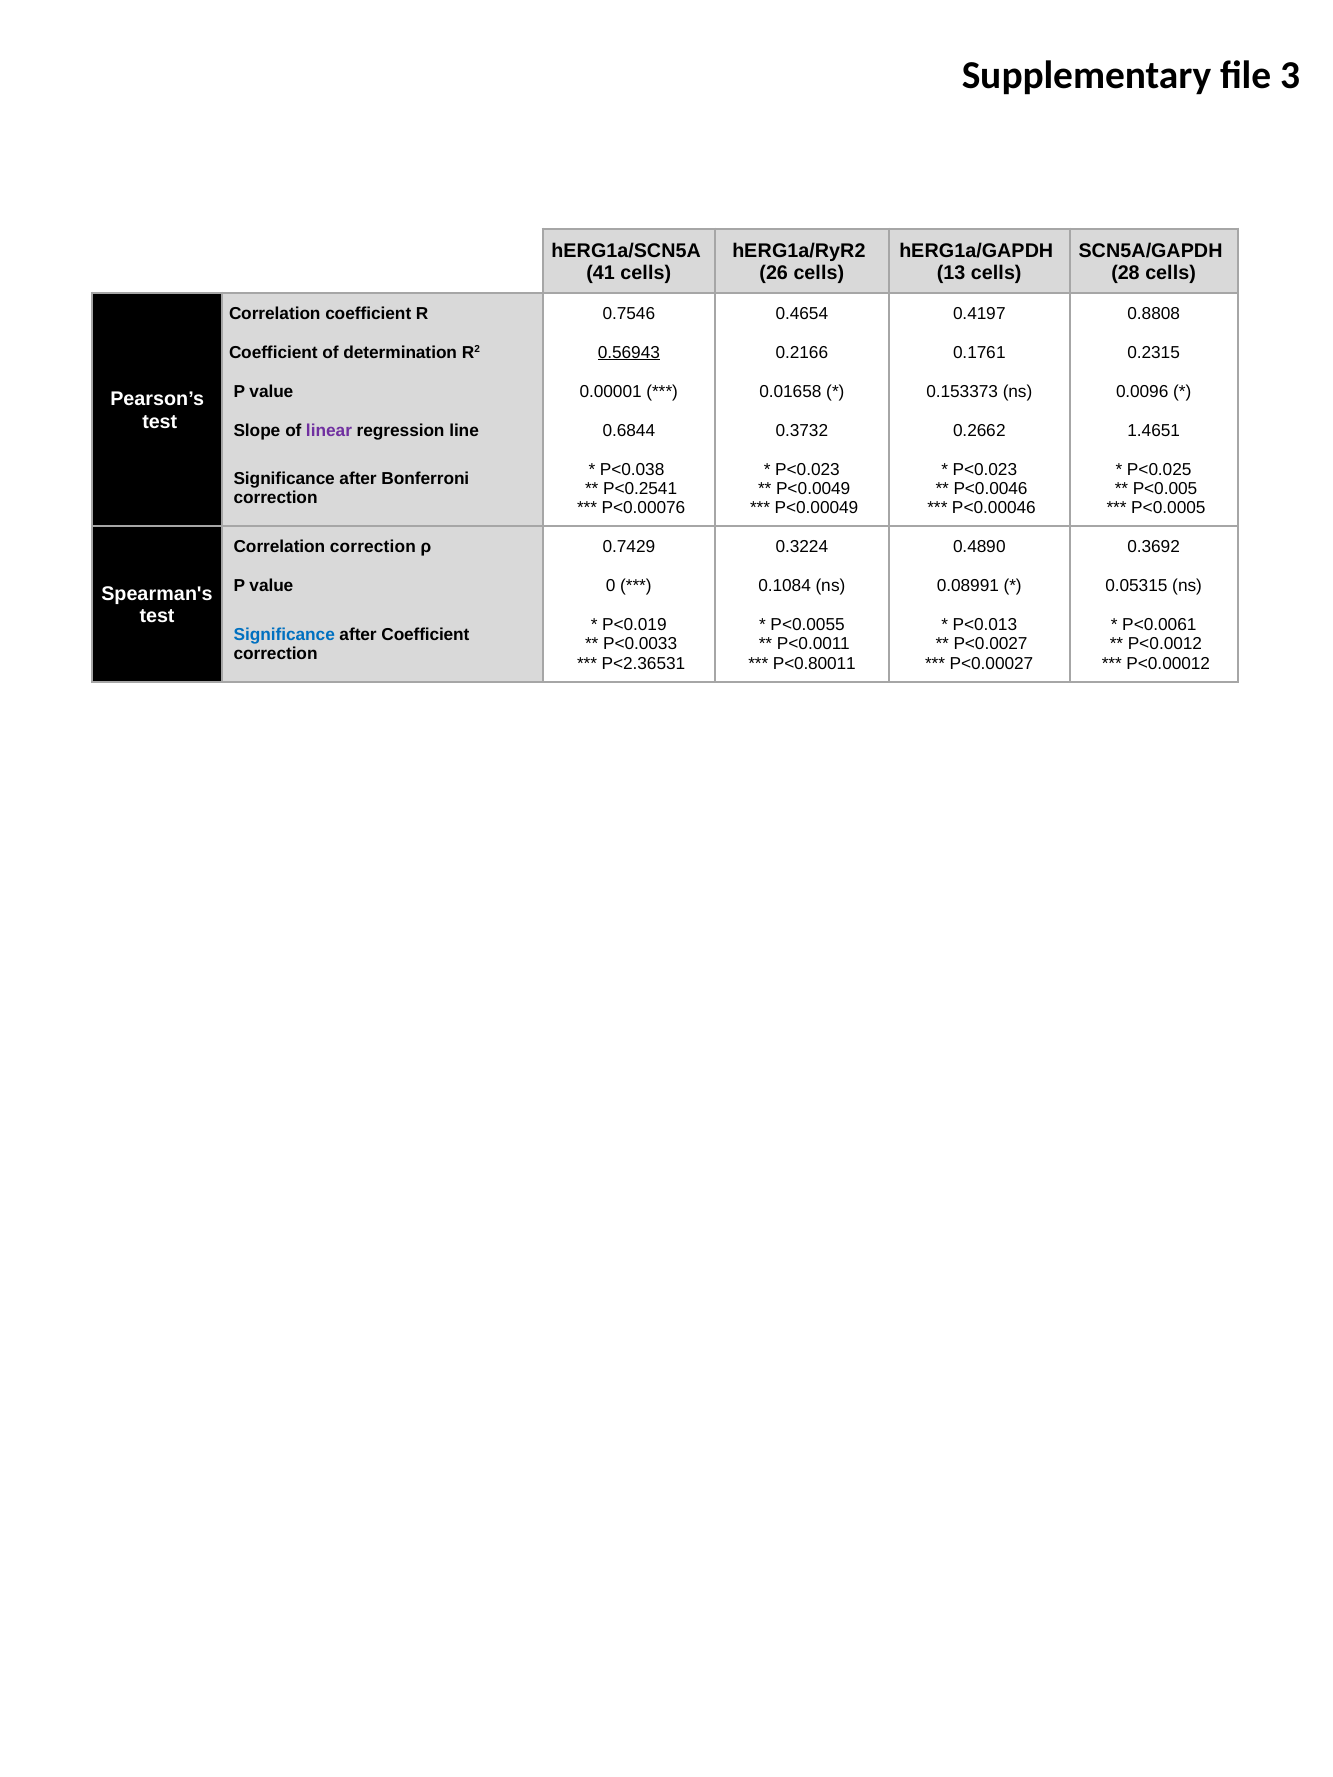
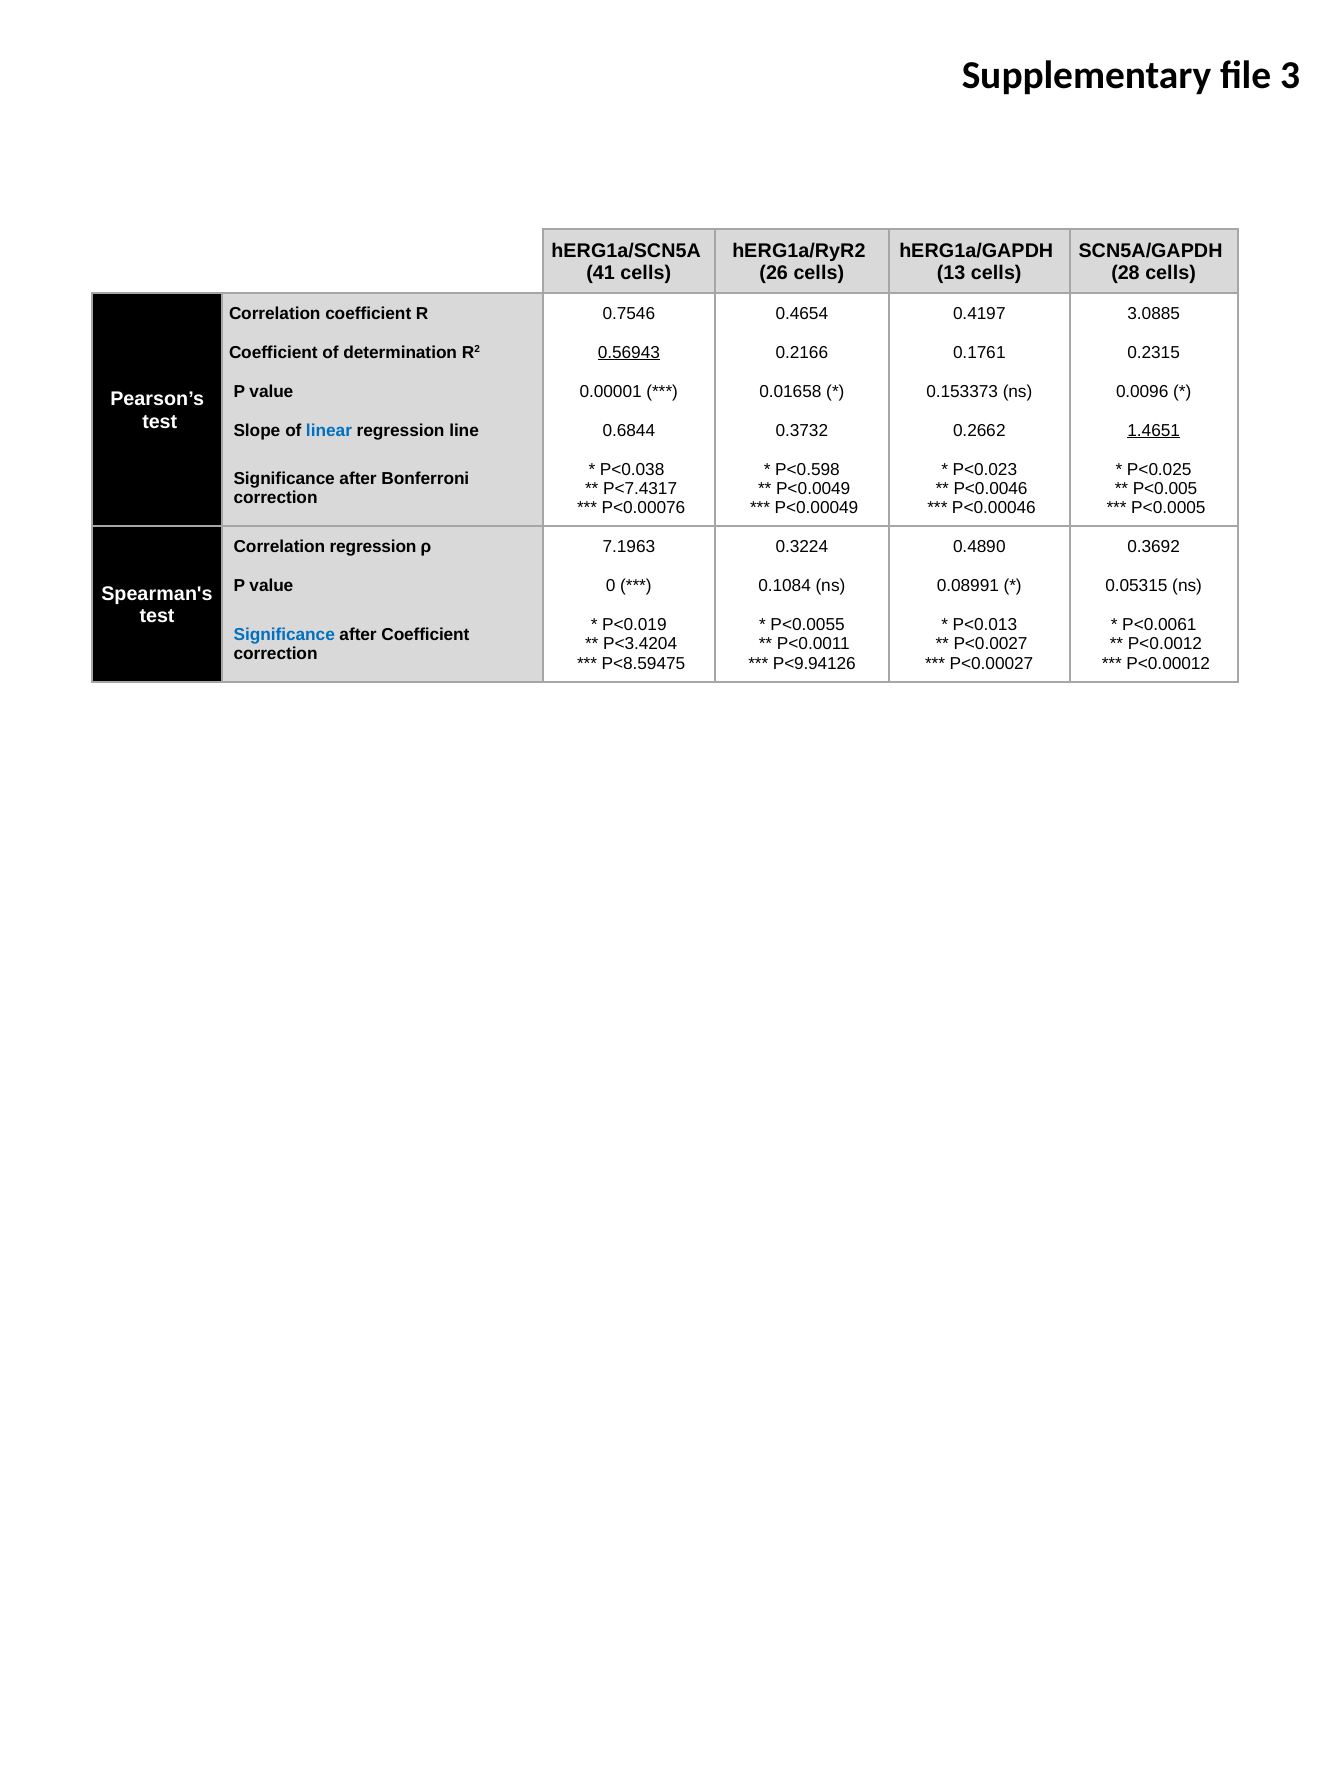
0.8808: 0.8808 -> 3.0885 (1154, 313)
linear colour: purple -> blue (329, 431)
1.4651 underline: none -> present (1154, 431)
P<0.023: P<0.023 -> P<0.598 (808, 469)
P<0.2541: P<0.2541 -> P<7.4317 (640, 489)
Correlation correction: correction -> regression (373, 547)
0.7429: 0.7429 -> 7.1963 (629, 547)
P<0.0033: P<0.0033 -> P<3.4204 (640, 644)
P<2.36531: P<2.36531 -> P<8.59475 (643, 663)
P<0.80011: P<0.80011 -> P<9.94126 (814, 663)
